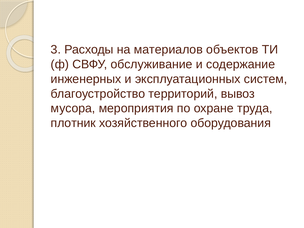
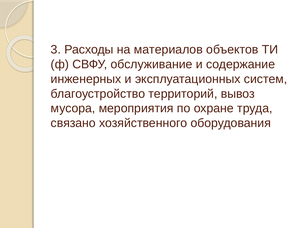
плотник: плотник -> связано (73, 123)
